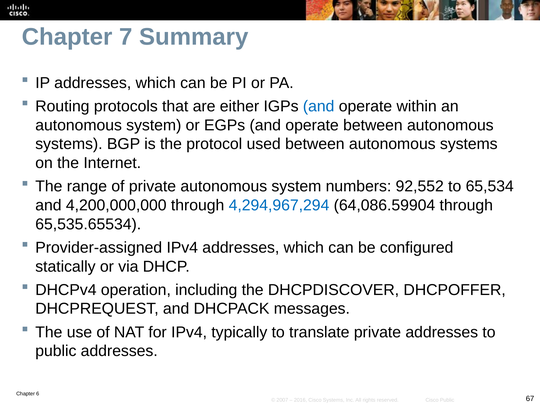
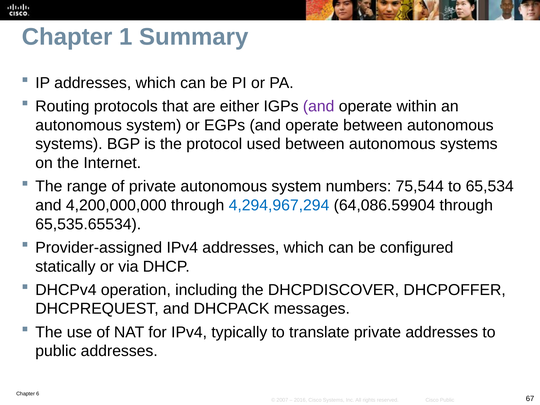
7: 7 -> 1 (126, 37)
and colour: blue -> purple (319, 106)
92,552: 92,552 -> 75,544 (420, 186)
